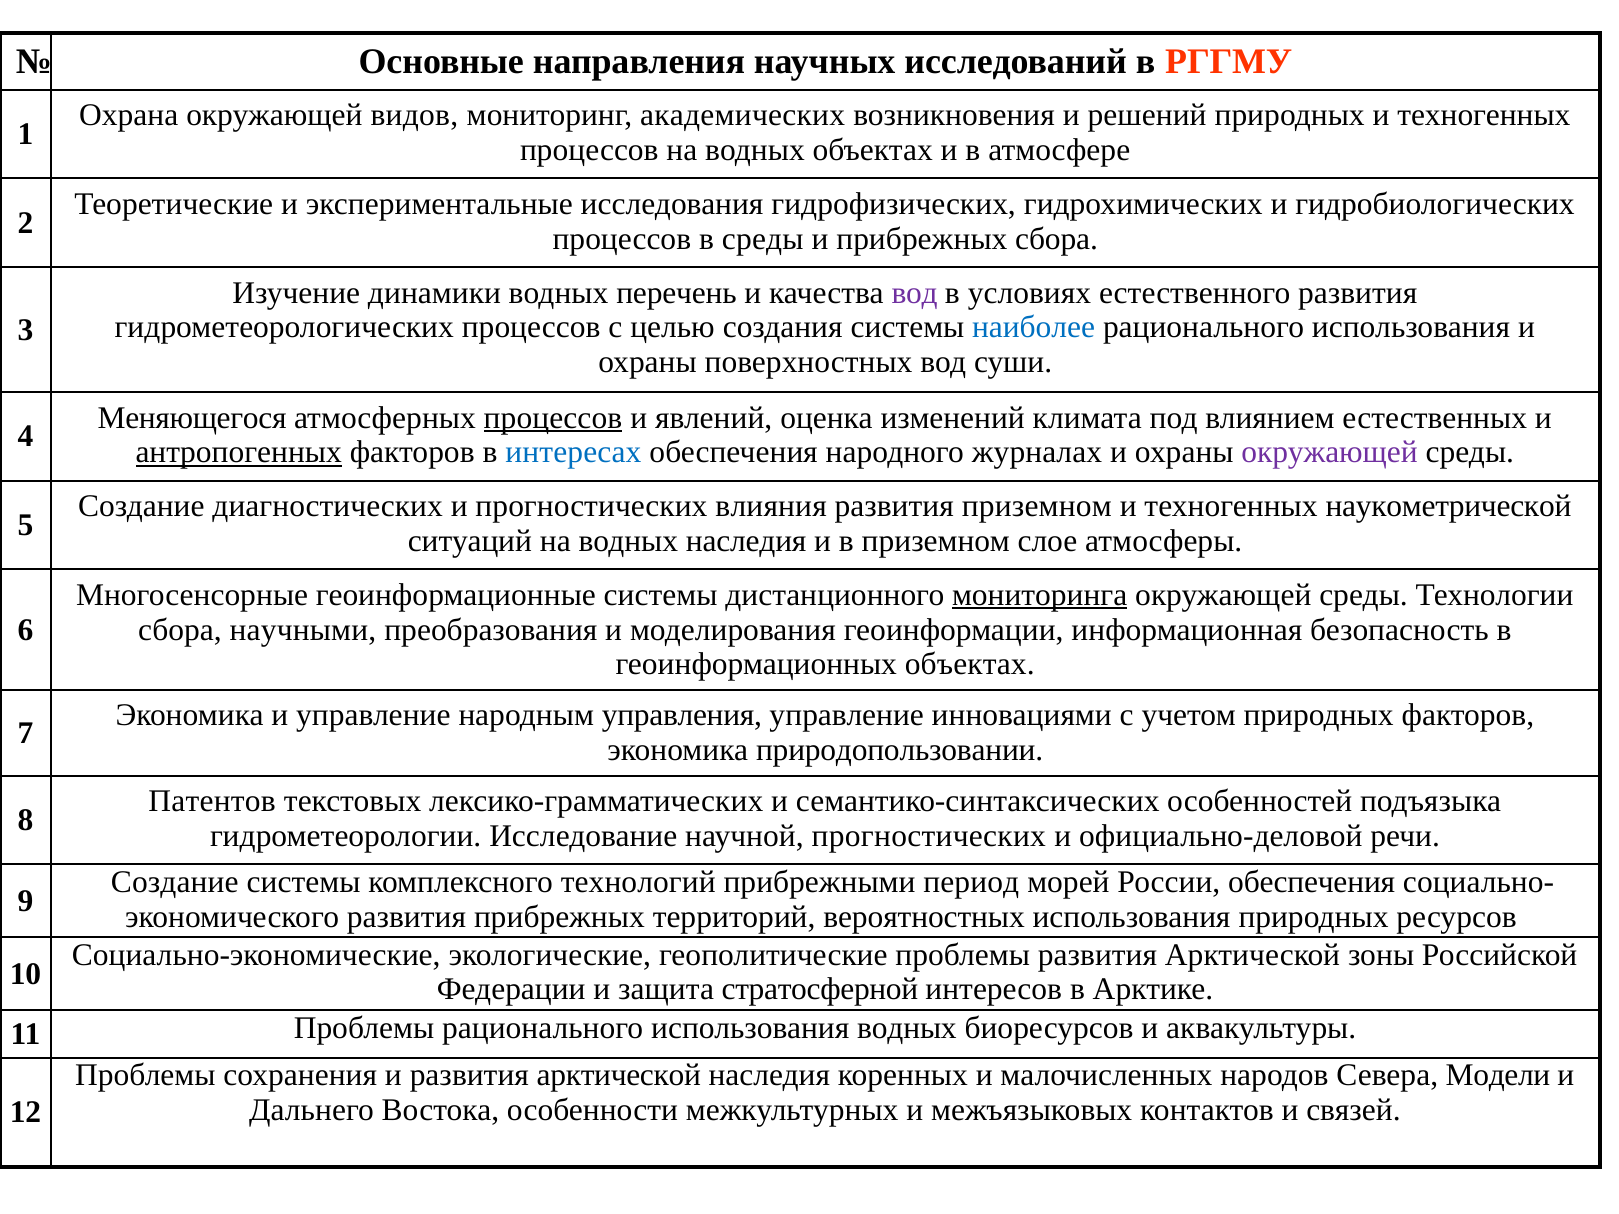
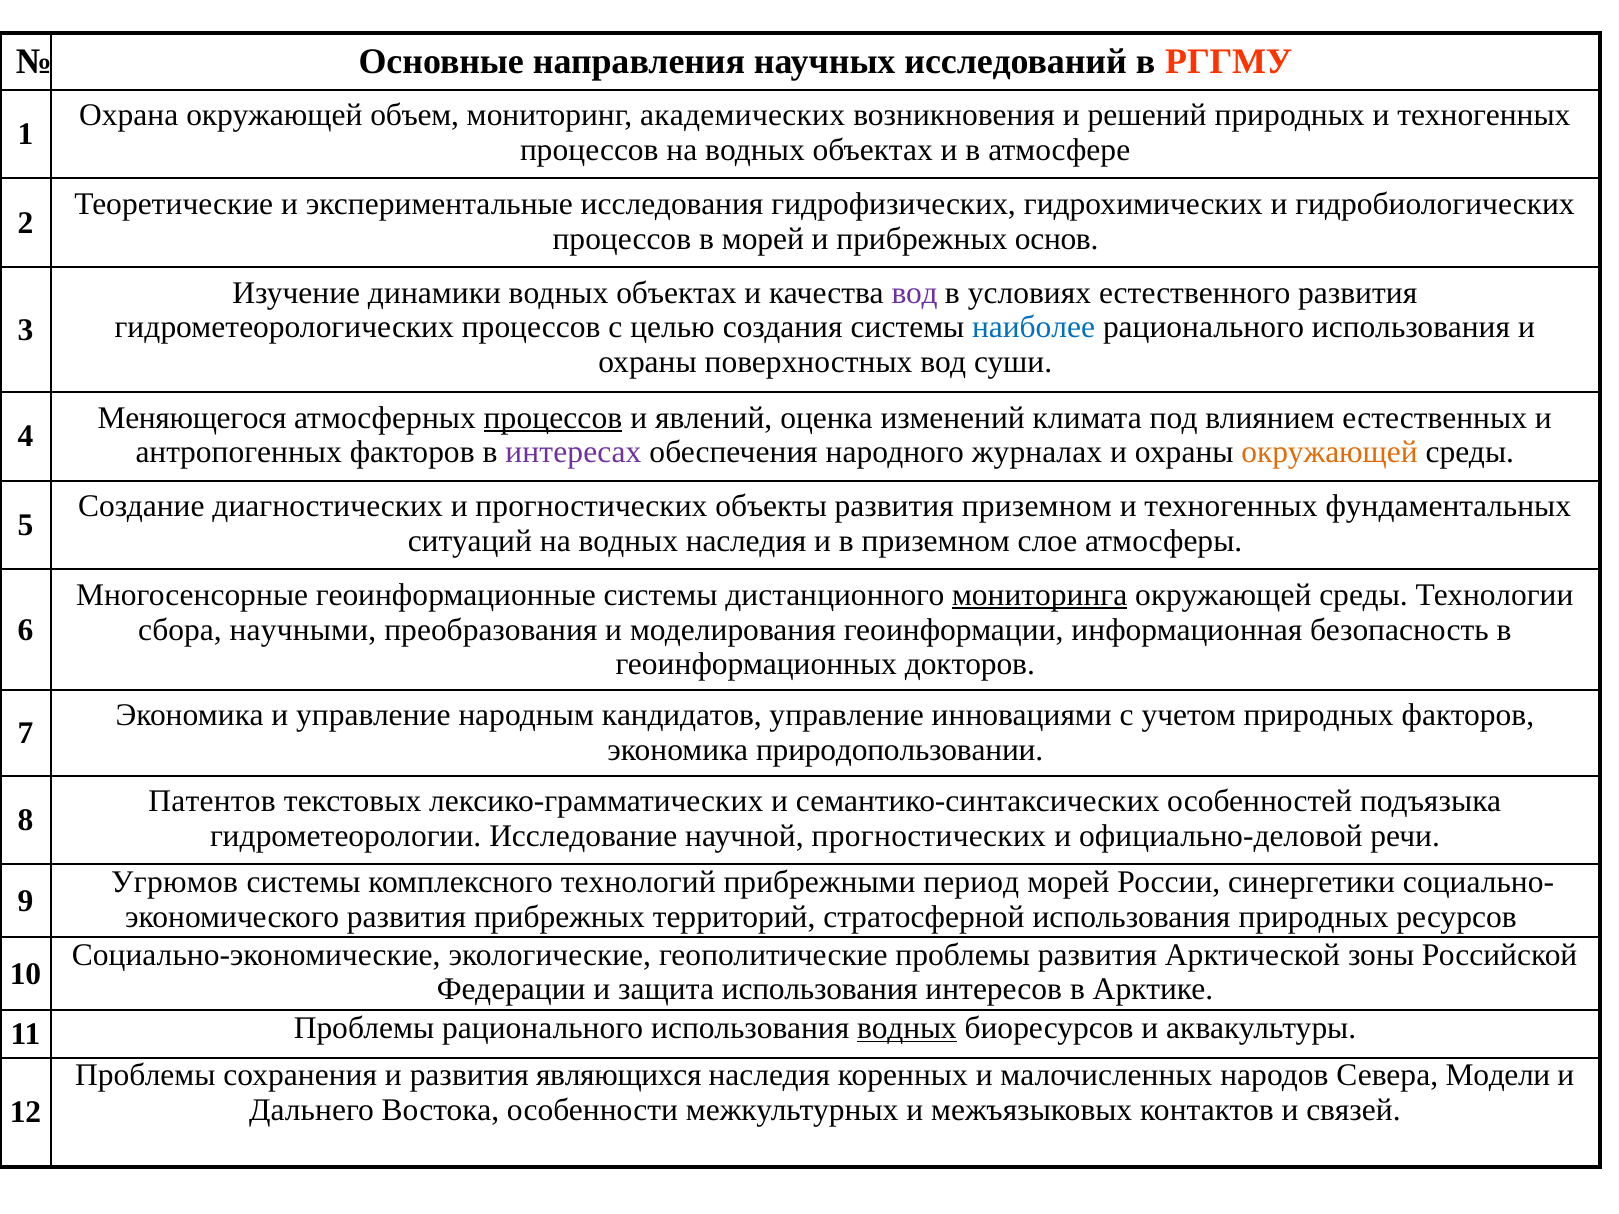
видов: видов -> объем (415, 116)
в среды: среды -> морей (763, 239)
прибрежных сбора: сбора -> основ (1057, 239)
динамики водных перечень: перечень -> объектах (676, 293)
антропогенных underline: present -> none (239, 453)
интересах colour: blue -> purple (573, 453)
окружающей colour: purple -> orange (1330, 453)
влияния: влияния -> объекты (771, 506)
наукометрической: наукометрической -> фундаментальных (1448, 506)
геоинформационных объектах: объектах -> докторов (970, 665)
управления: управления -> кандидатов (682, 716)
Создание: Создание -> Угрюмов (175, 882)
России обеспечения: обеспечения -> синергетики (1312, 882)
вероятностных: вероятностных -> стратосферной (924, 917)
защита стратосферной: стратосферной -> использования (820, 990)
водных underline: none -> present (907, 1028)
и развития арктической: арктической -> являющихся (619, 1076)
